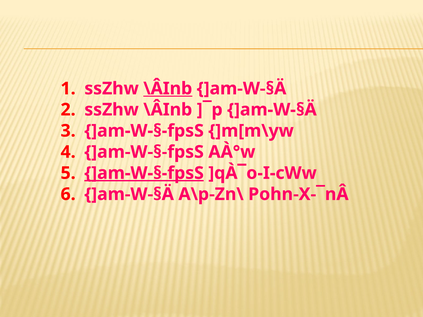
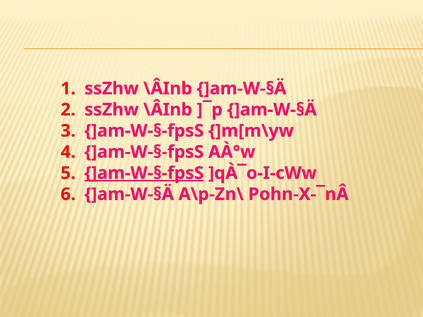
\ÂInb underline: present -> none (168, 89)
